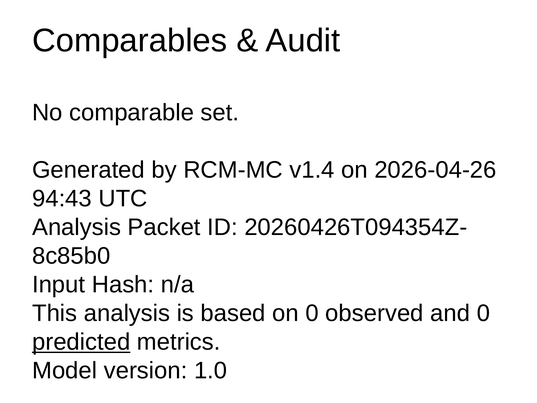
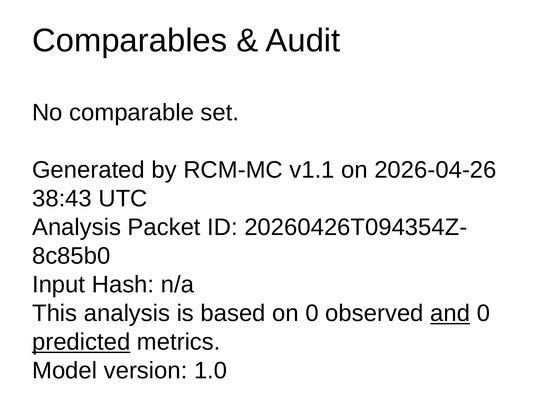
v1.4: v1.4 -> v1.1 (312, 170)
94:43: 94:43 -> 38:43 (62, 199)
and underline: none -> present (450, 313)
